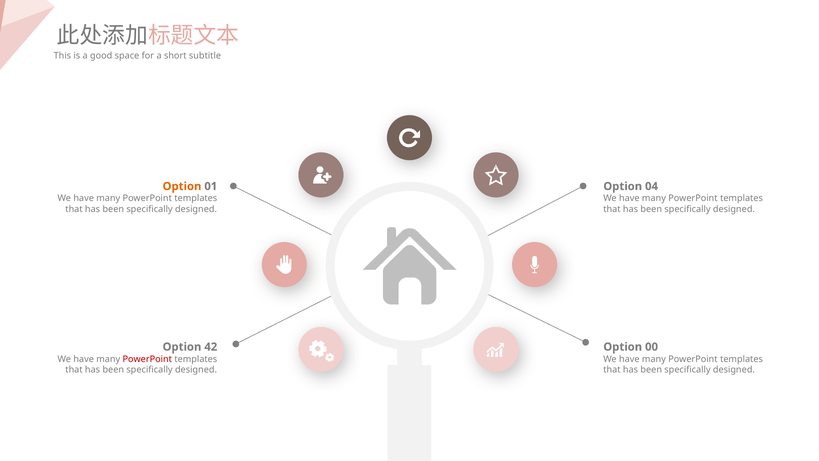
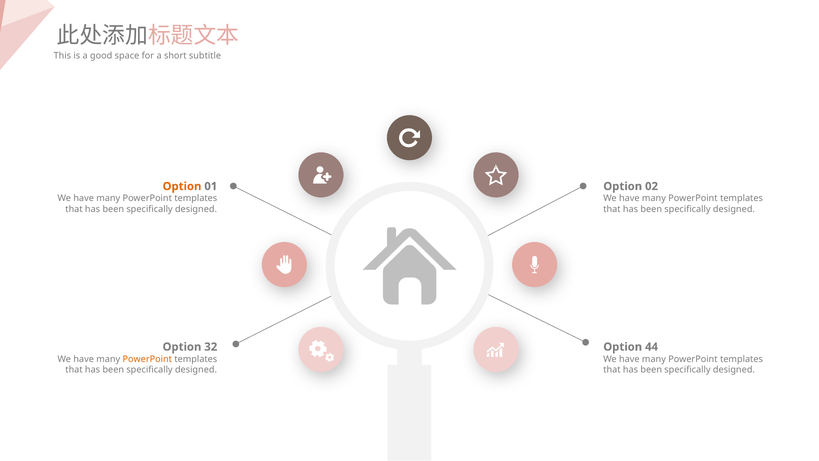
04: 04 -> 02 (652, 186)
42: 42 -> 32 (211, 347)
00: 00 -> 44 (652, 347)
PowerPoint colour: red -> orange (147, 359)
